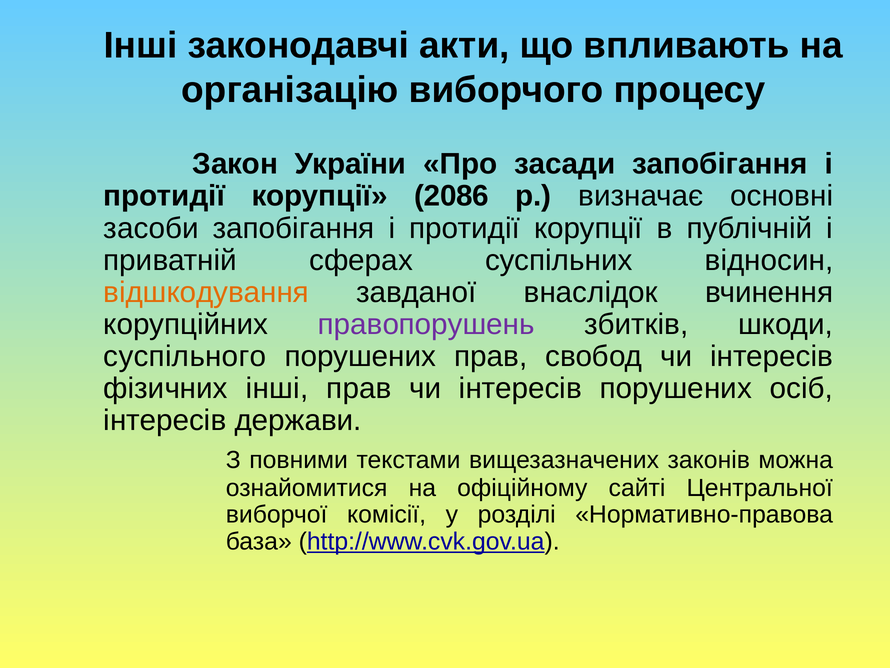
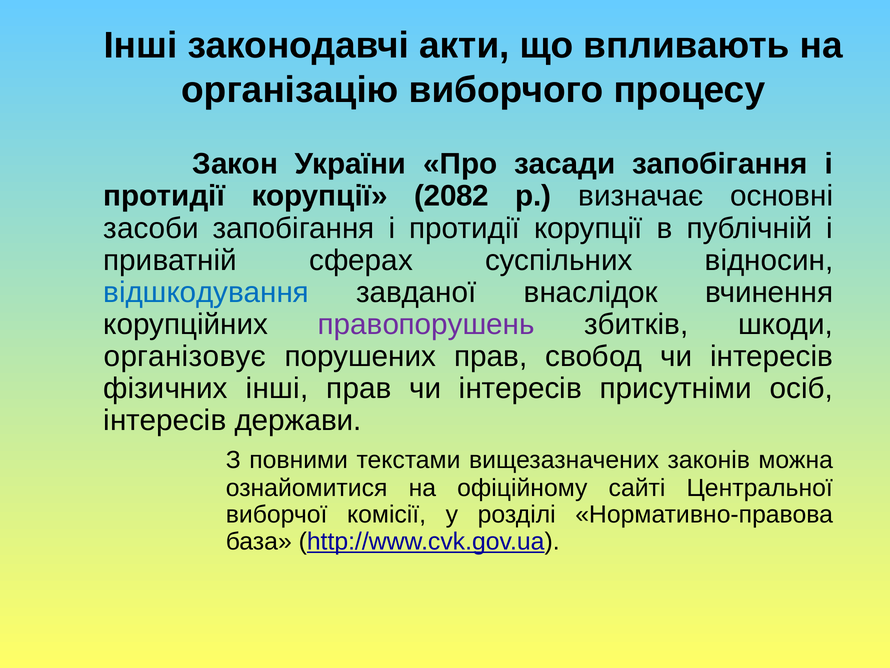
2086: 2086 -> 2082 (452, 196)
відшкодування colour: orange -> blue (206, 292)
суспільного: суспільного -> організовує (185, 356)
інтересів порушених: порушених -> присутніми (676, 388)
